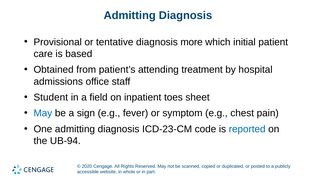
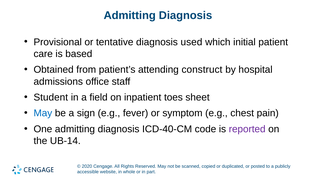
more: more -> used (191, 42)
treatment: treatment -> construct (202, 70)
ICD-23-CM: ICD-23-CM -> ICD-40-CM (167, 129)
reported colour: blue -> purple (247, 129)
UB-94: UB-94 -> UB-14 (65, 141)
